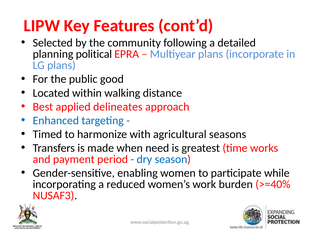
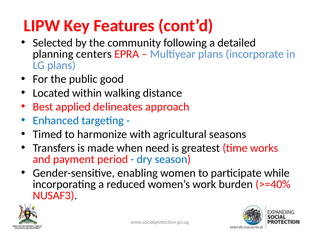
political: political -> centers (94, 54)
